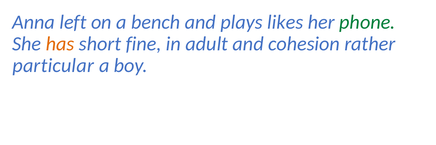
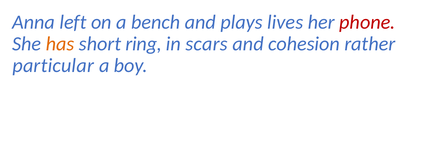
likes: likes -> lives (285, 22)
phone colour: green -> red (367, 22)
fine: fine -> ring (144, 44)
adult: adult -> scars (207, 44)
